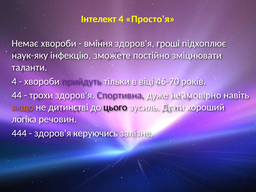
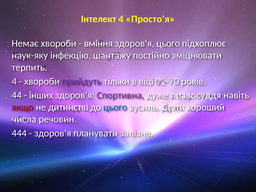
здоров'я гроші: гроші -> цього (168, 43)
зможете: зможете -> шантажу (112, 55)
таланти: таланти -> терпить (29, 67)
46-70: 46-70 -> 72-70 (167, 81)
трохи: трохи -> інших (41, 95)
неймовірно: неймовірно -> правосуддя (196, 95)
якщо colour: orange -> red (23, 107)
цього colour: black -> blue (115, 107)
логіка: логіка -> числа (24, 119)
керуючись: керуючись -> планувати (95, 133)
